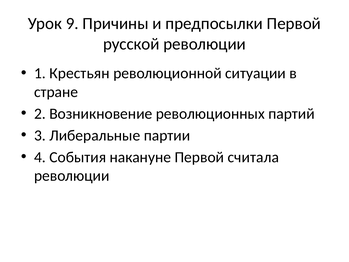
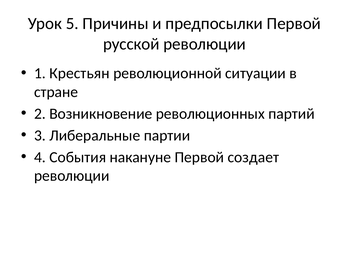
9: 9 -> 5 (72, 24)
считала: считала -> создает (253, 157)
